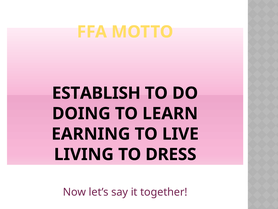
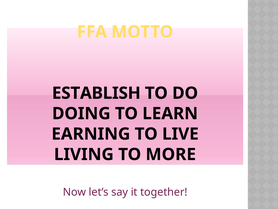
DRESS: DRESS -> MORE (171, 154)
